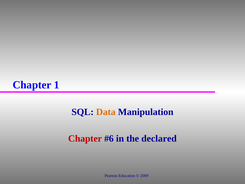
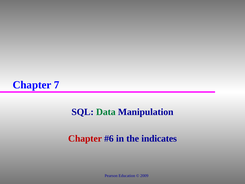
1: 1 -> 7 (57, 85)
Data colour: orange -> green (106, 112)
declared: declared -> indicates (159, 138)
